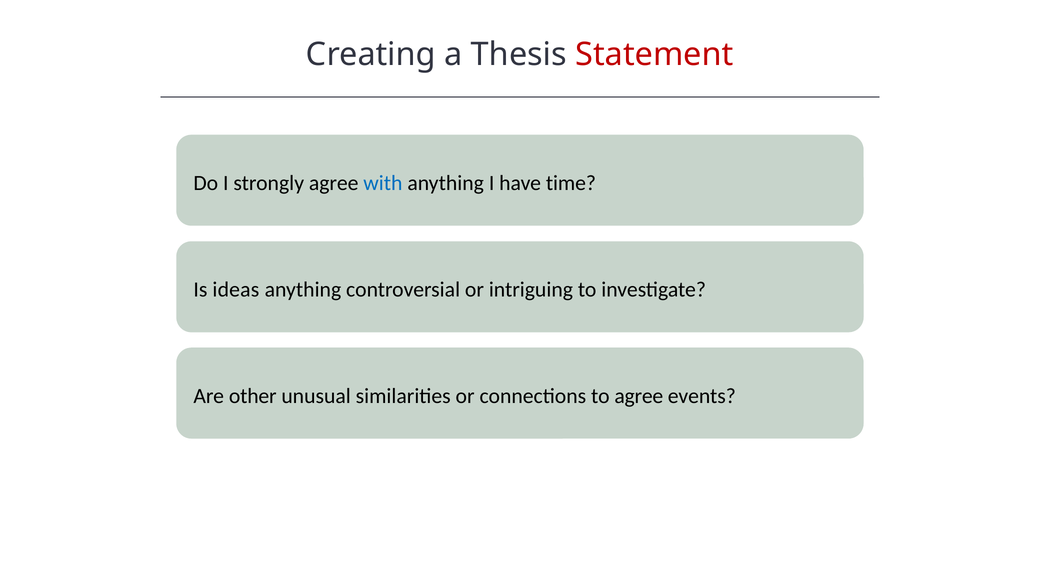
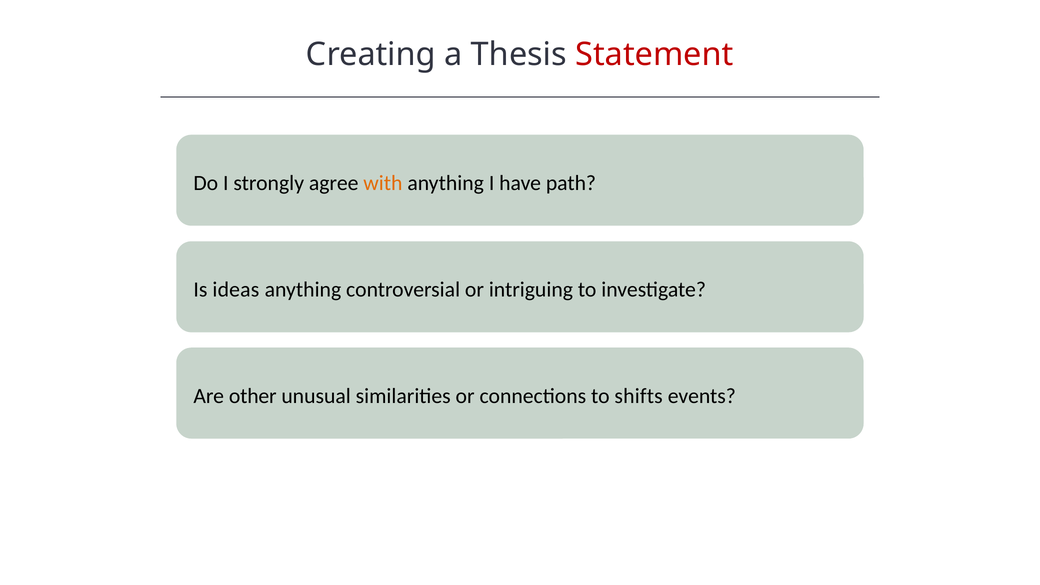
with colour: blue -> orange (383, 183)
time: time -> path (571, 183)
to agree: agree -> shifts (639, 396)
